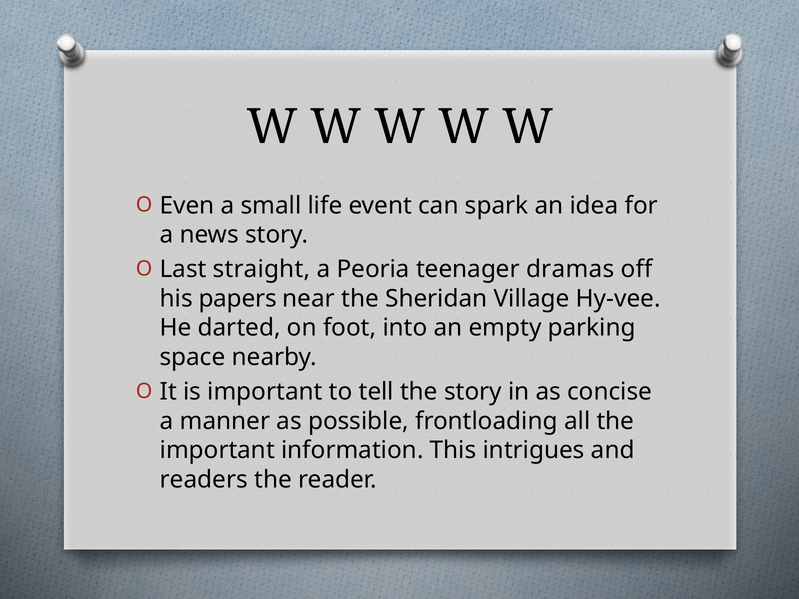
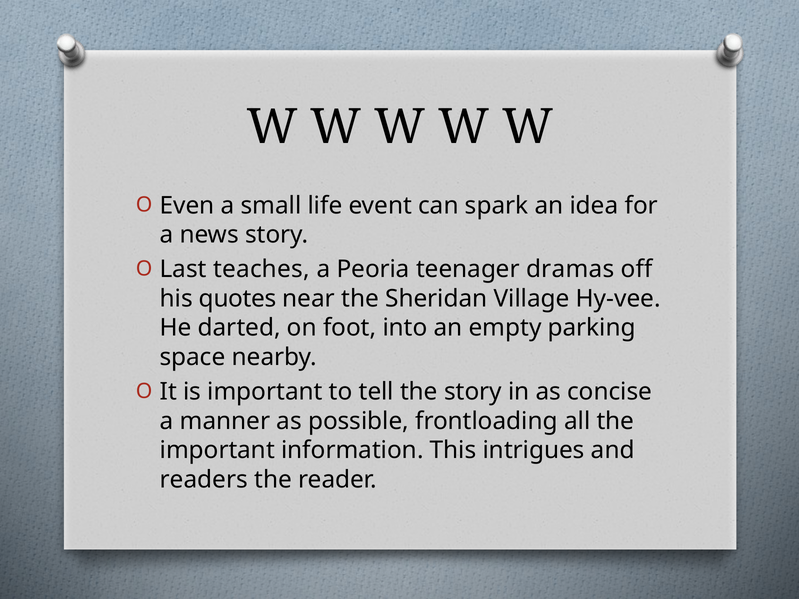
straight: straight -> teaches (261, 269)
papers: papers -> quotes (238, 299)
